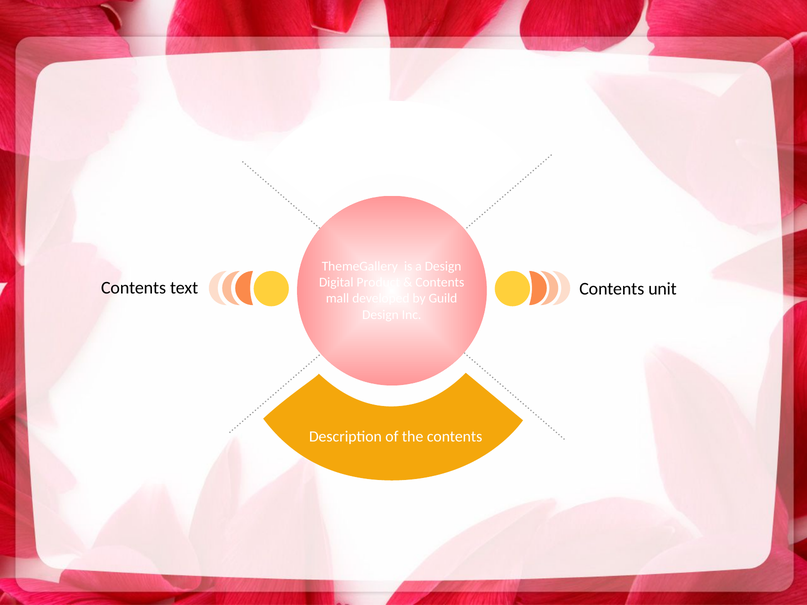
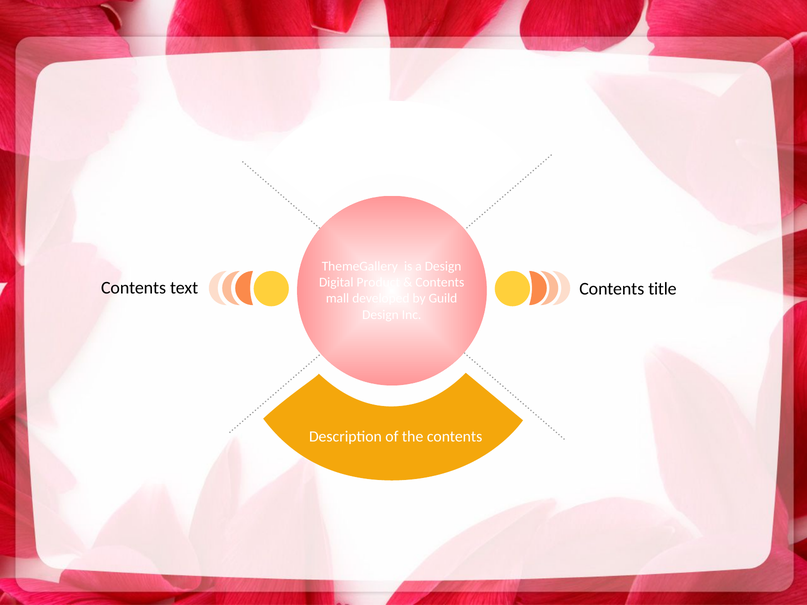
unit: unit -> title (662, 289)
